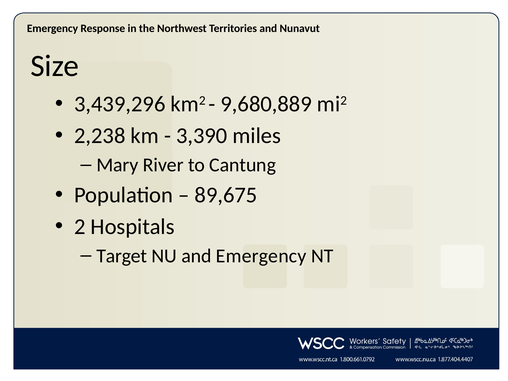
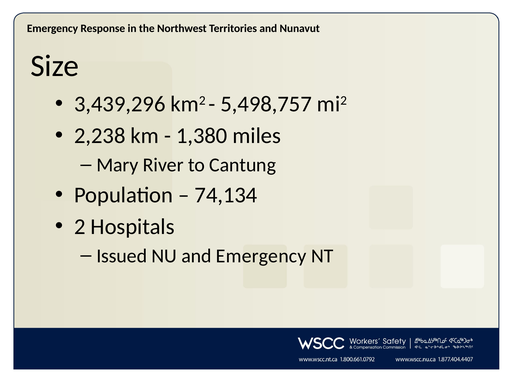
9,680,889: 9,680,889 -> 5,498,757 (266, 104)
3,390: 3,390 -> 1,380 (202, 136)
89,675: 89,675 -> 74,134 (226, 195)
Target: Target -> Issued (122, 256)
